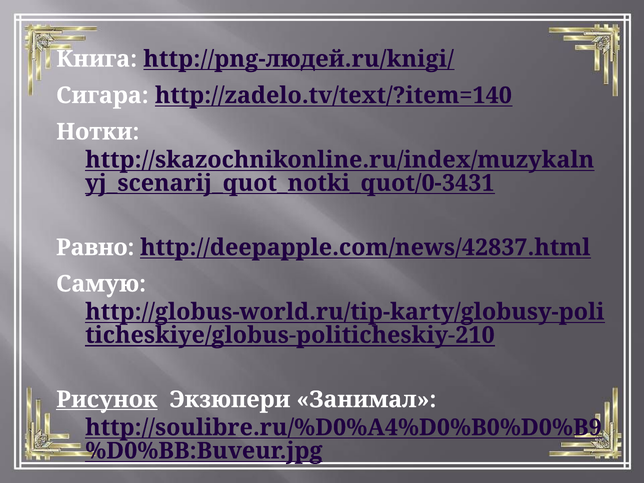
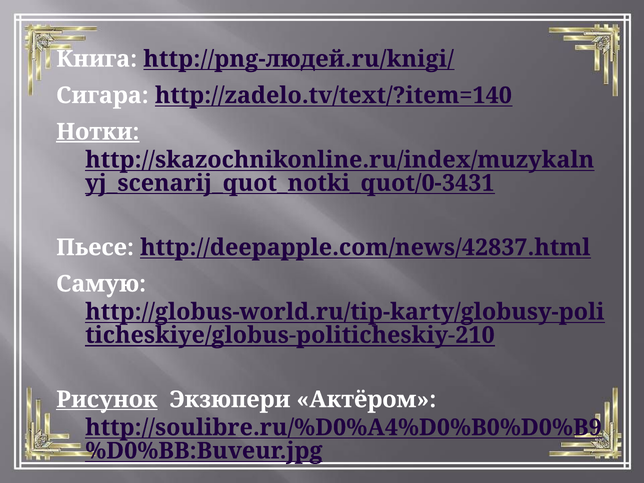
Нотки underline: none -> present (98, 132)
Равно: Равно -> Пьесе (95, 247)
Занимал: Занимал -> Актёром (366, 400)
